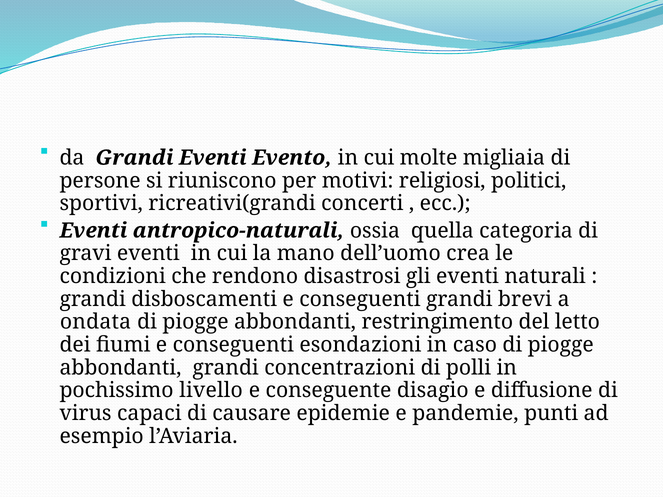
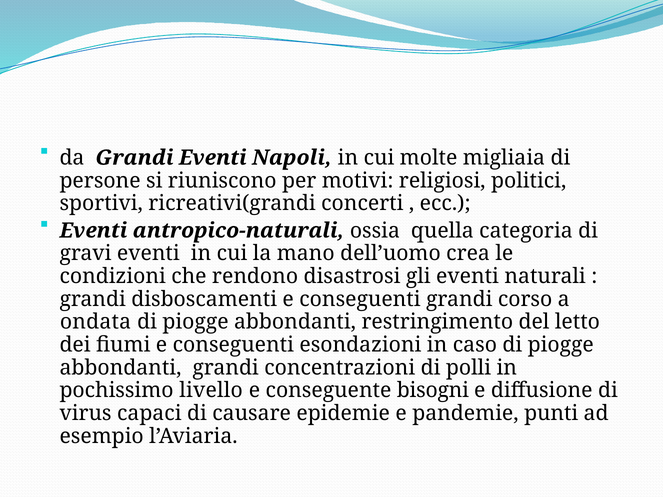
Evento: Evento -> Napoli (292, 158)
brevi: brevi -> corso (525, 299)
disagio: disagio -> bisogni (433, 391)
